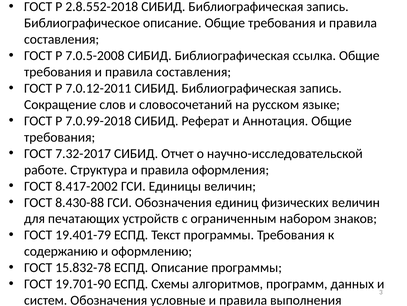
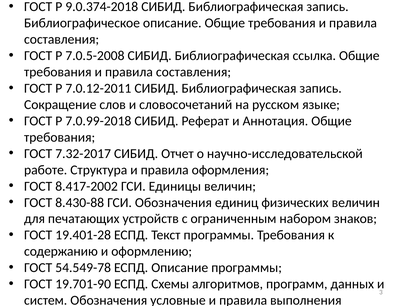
2.8.552-2018: 2.8.552-2018 -> 9.0.374-2018 (102, 7)
19.401-79: 19.401-79 -> 19.401-28 (83, 235)
15.832-78: 15.832-78 -> 54.549-78 (83, 267)
